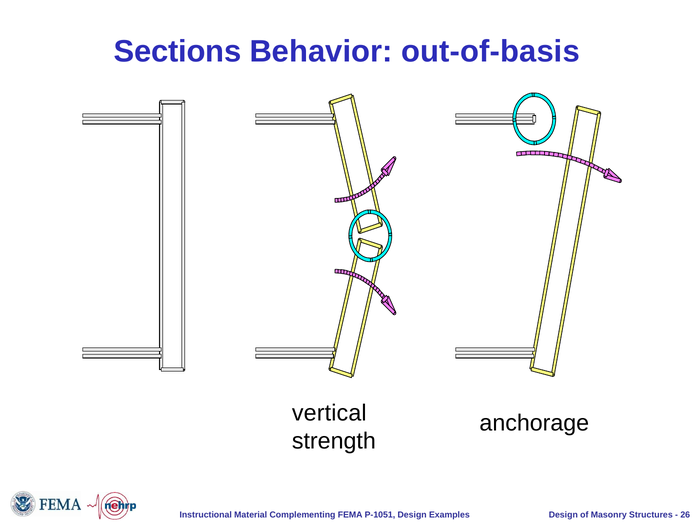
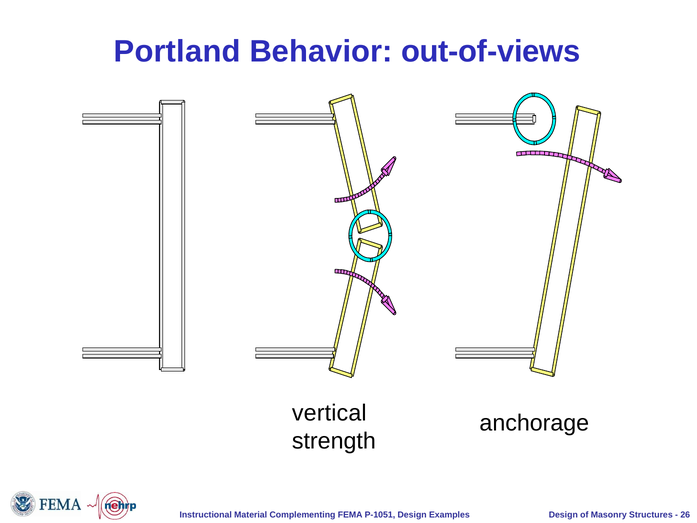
Sections: Sections -> Portland (177, 52)
out-of-basis: out-of-basis -> out-of-views (491, 52)
